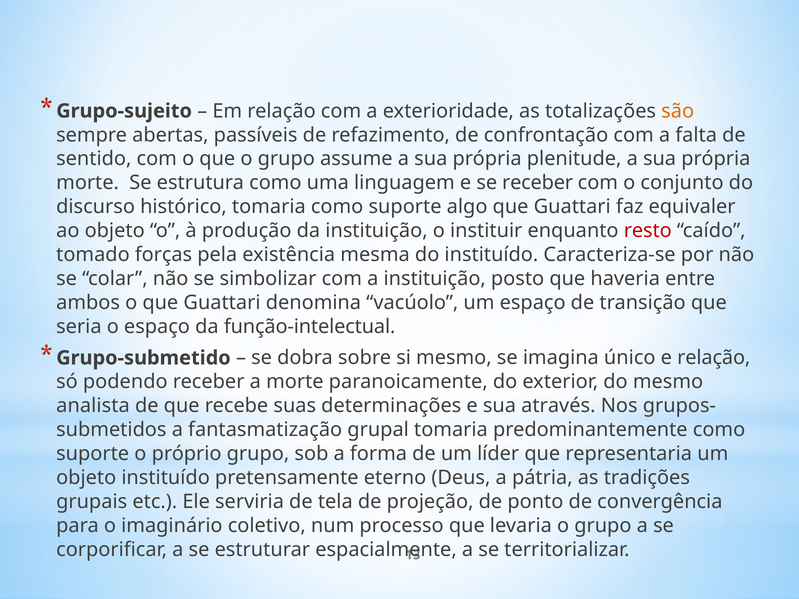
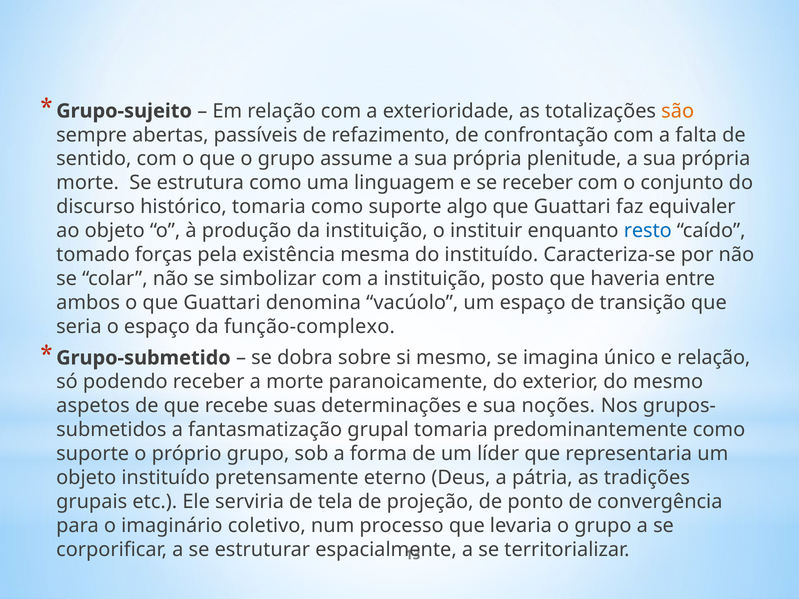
resto colour: red -> blue (648, 231)
função-intelectual: função-intelectual -> função-complexo (309, 327)
analista: analista -> aspetos (93, 406)
através: através -> noções (558, 406)
